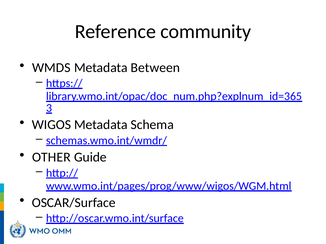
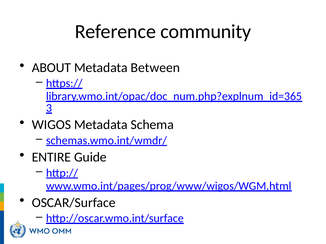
WMDS: WMDS -> ABOUT (51, 68)
OTHER: OTHER -> ENTIRE (51, 158)
